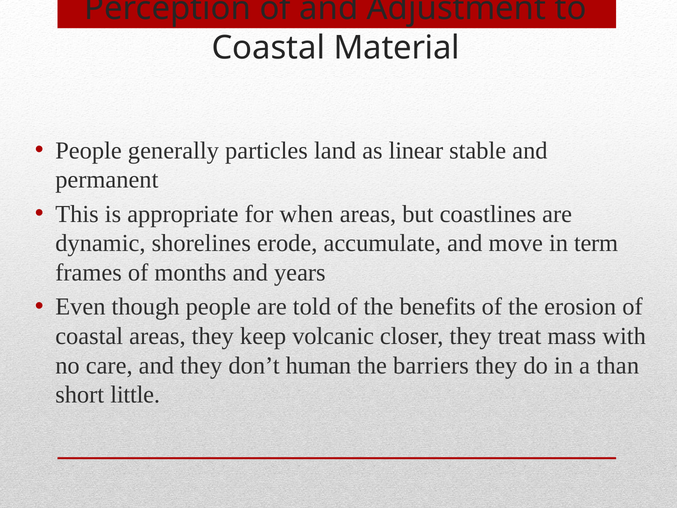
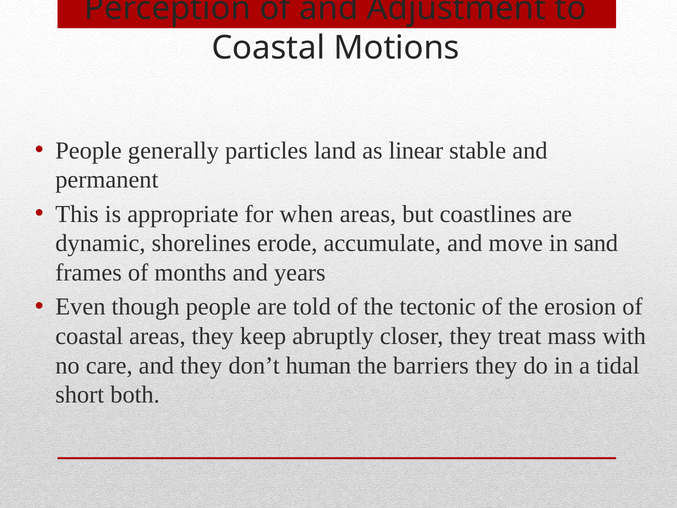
Material: Material -> Motions (397, 48)
term: term -> sand (596, 243)
benefits: benefits -> tectonic (438, 307)
volcanic: volcanic -> abruptly (333, 336)
than: than -> tidal (618, 365)
little: little -> both (135, 395)
